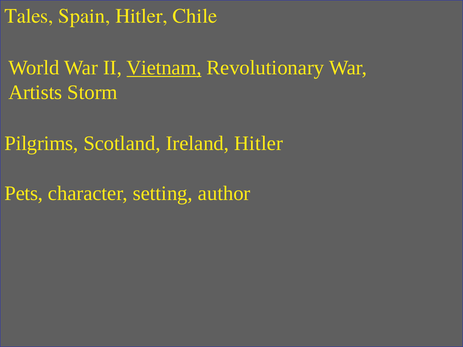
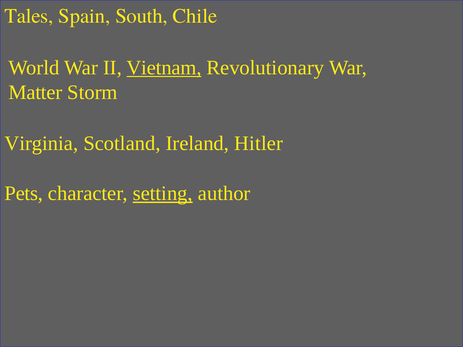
Spain Hitler: Hitler -> South (142, 16)
Artists: Artists -> Matter (35, 92)
Pilgrims: Pilgrims -> Virginia (41, 143)
setting underline: none -> present (163, 194)
